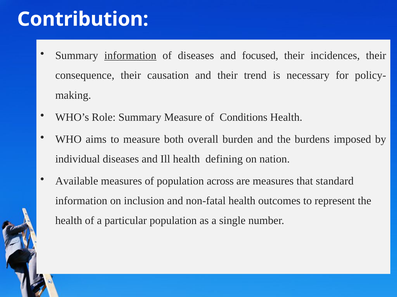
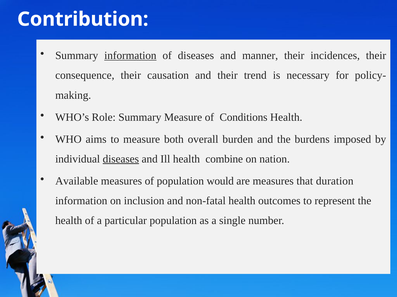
focused: focused -> manner (260, 56)
diseases underline: none -> present (121, 159)
defining: defining -> combine (224, 159)
across: across -> would (220, 181)
standard: standard -> duration (335, 181)
